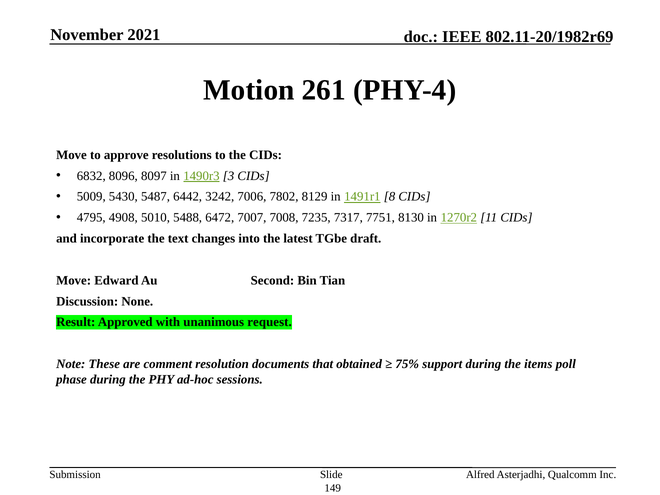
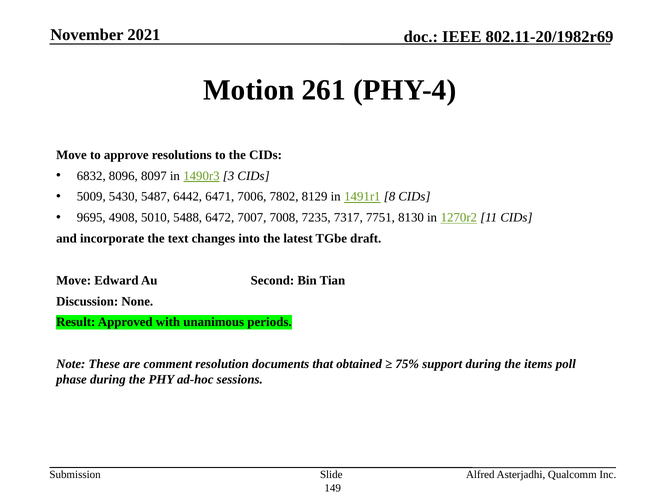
3242: 3242 -> 6471 (220, 197)
4795: 4795 -> 9695 (91, 218)
request: request -> periods (270, 322)
